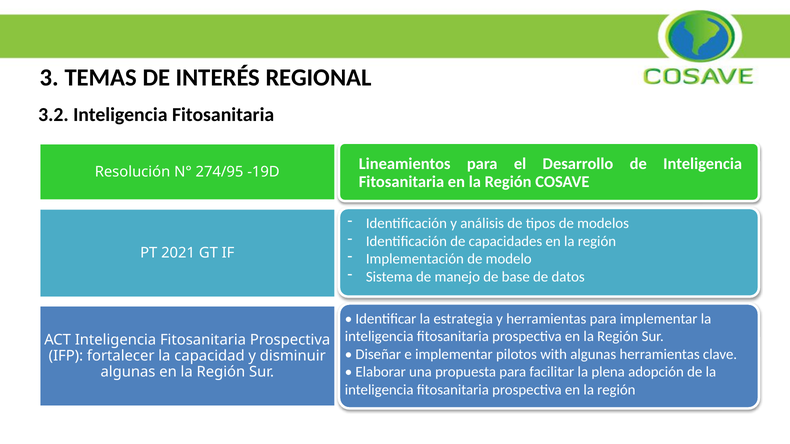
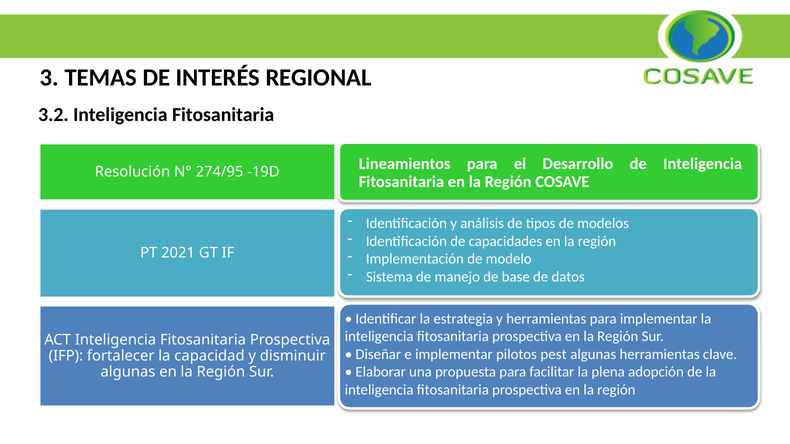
with: with -> pest (554, 355)
